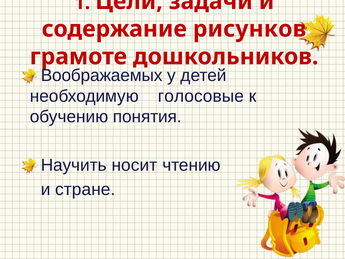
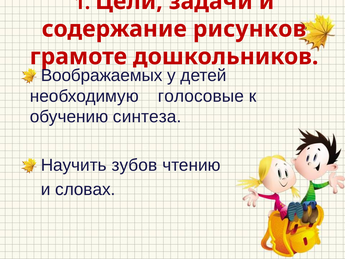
понятия: понятия -> синтеза (147, 117)
носит: носит -> зубов (134, 165)
стране: стране -> словах (85, 189)
